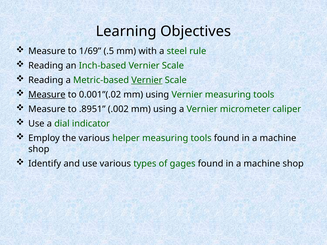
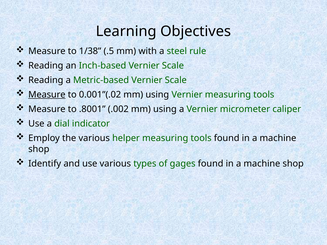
1/69: 1/69 -> 1/38 (90, 51)
Vernier underline: present -> none (147, 80)
.8951: .8951 -> .8001 (92, 109)
